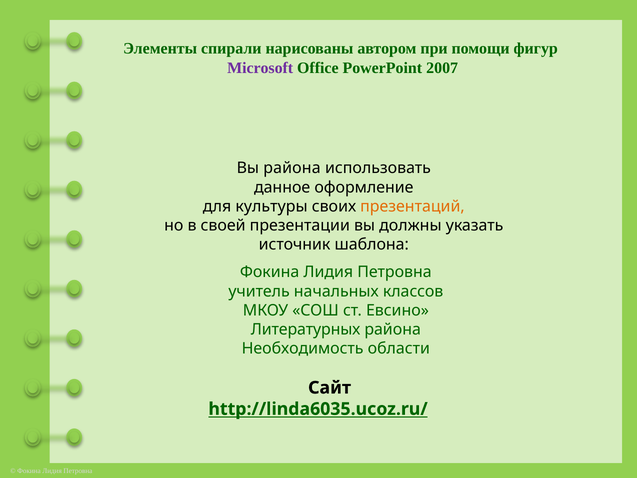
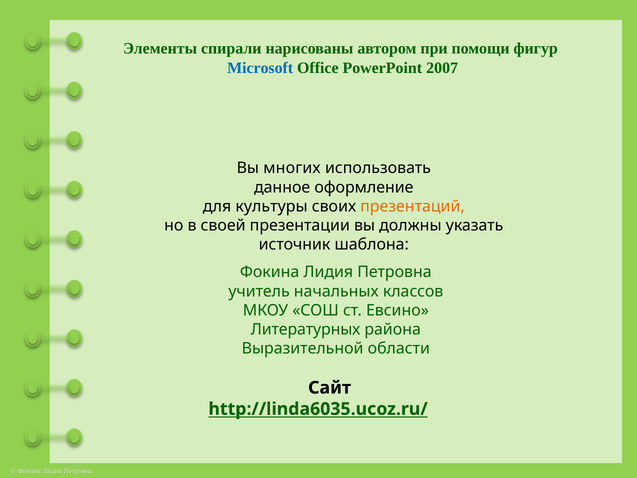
Microsoft colour: purple -> blue (260, 68)
Вы района: района -> многих (292, 168)
Необходимость: Необходимость -> Выразительной (303, 349)
